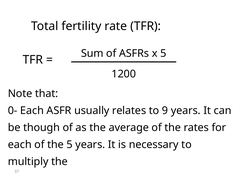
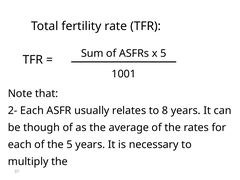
1200: 1200 -> 1001 (124, 74)
0-: 0- -> 2- (13, 110)
9: 9 -> 8 (165, 110)
